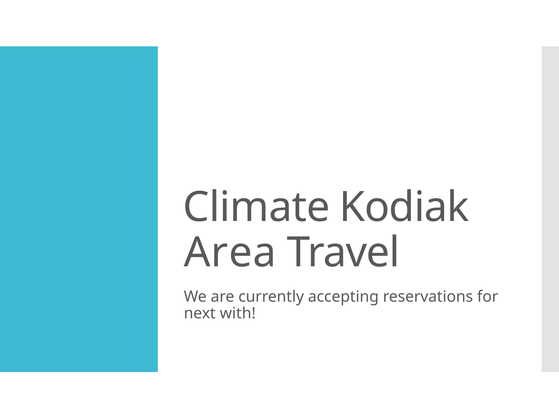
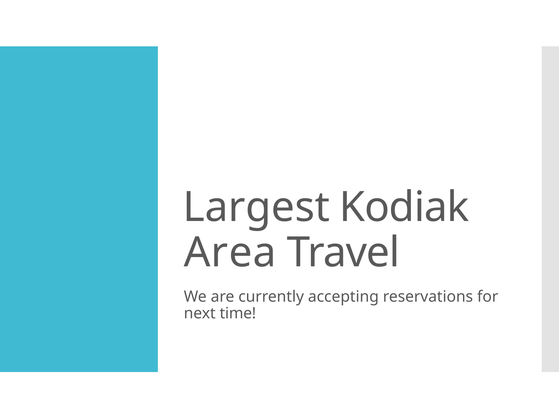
Climate: Climate -> Largest (256, 207)
with: with -> time (238, 314)
